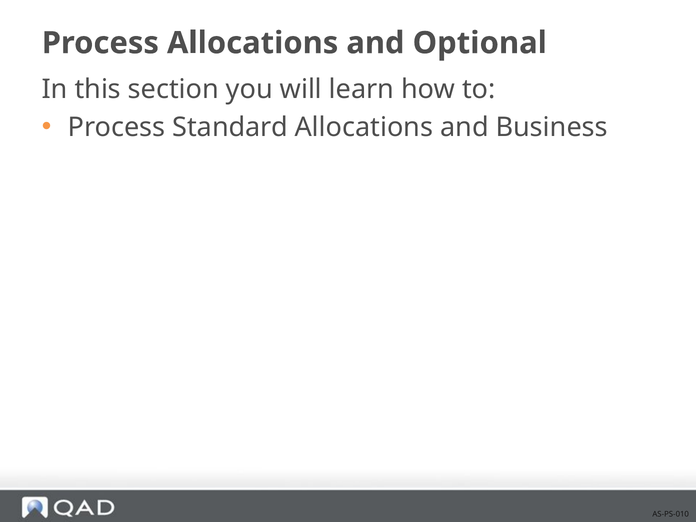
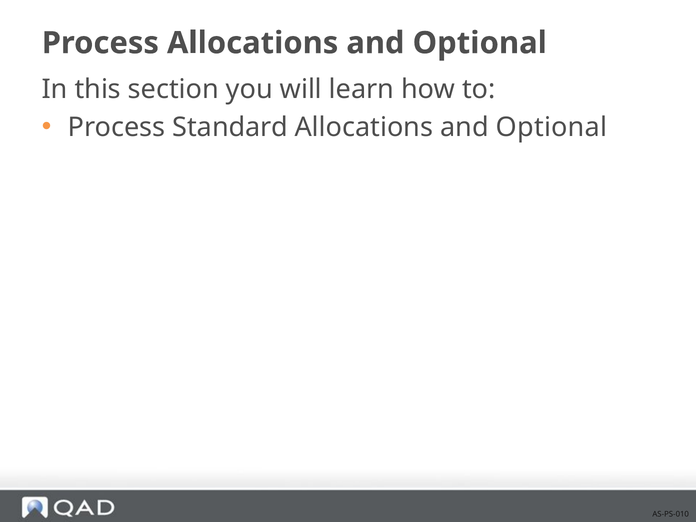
Standard Allocations and Business: Business -> Optional (552, 127)
